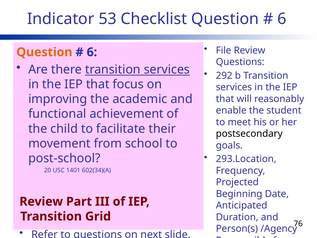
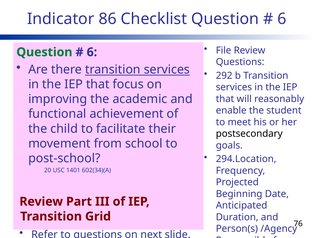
53: 53 -> 86 (108, 19)
Question colour: orange -> green (44, 52)
293.Location: 293.Location -> 294.Location (246, 159)
